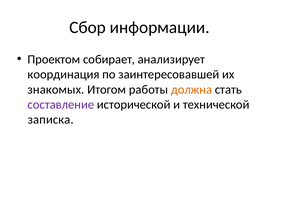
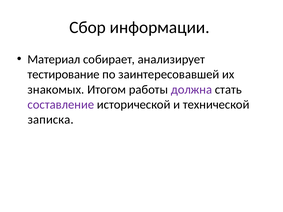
Проектом: Проектом -> Материал (54, 59)
координация: координация -> тестирование (64, 74)
должна colour: orange -> purple (191, 90)
